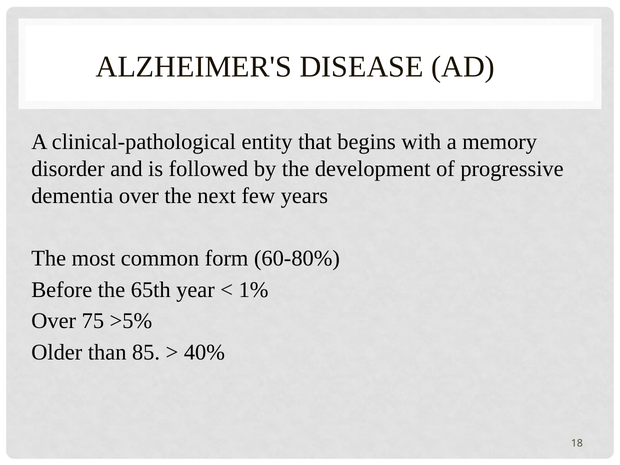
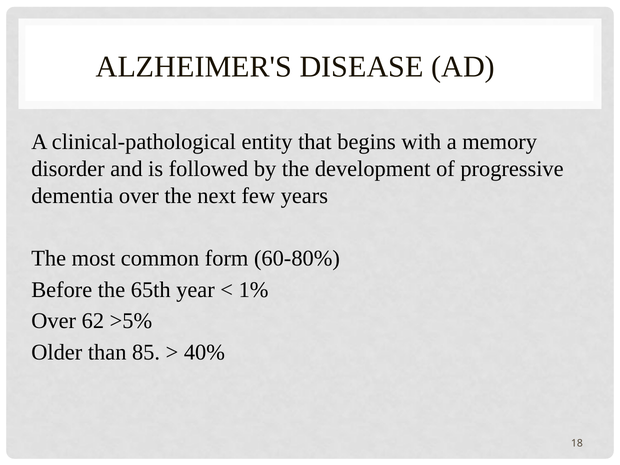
75: 75 -> 62 (93, 321)
